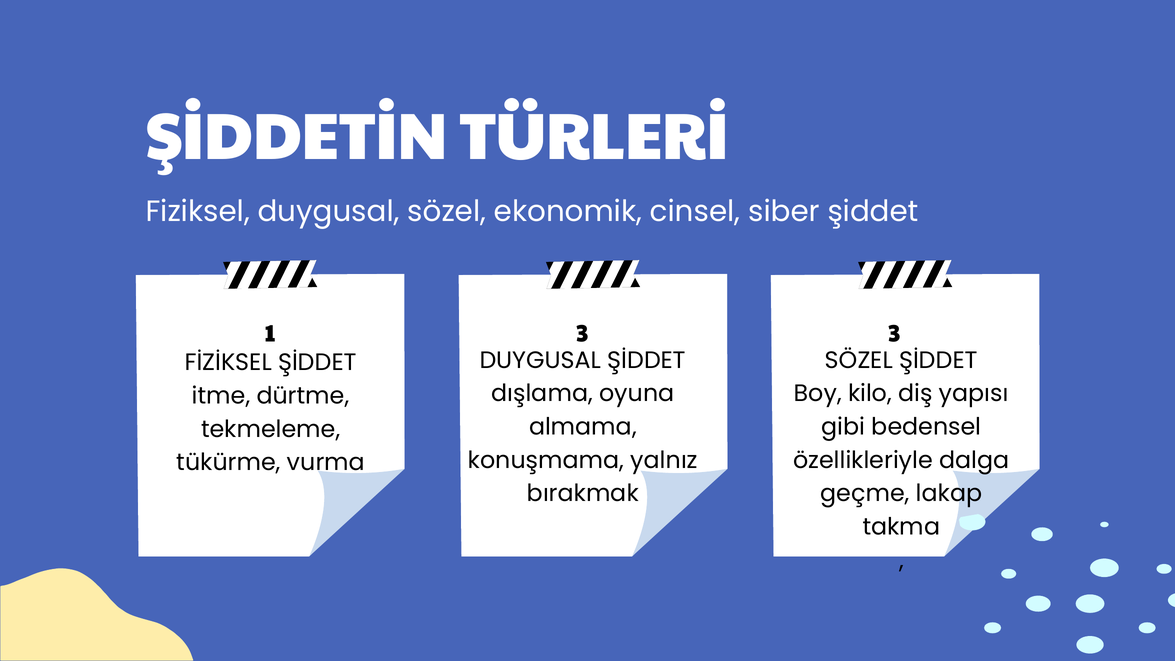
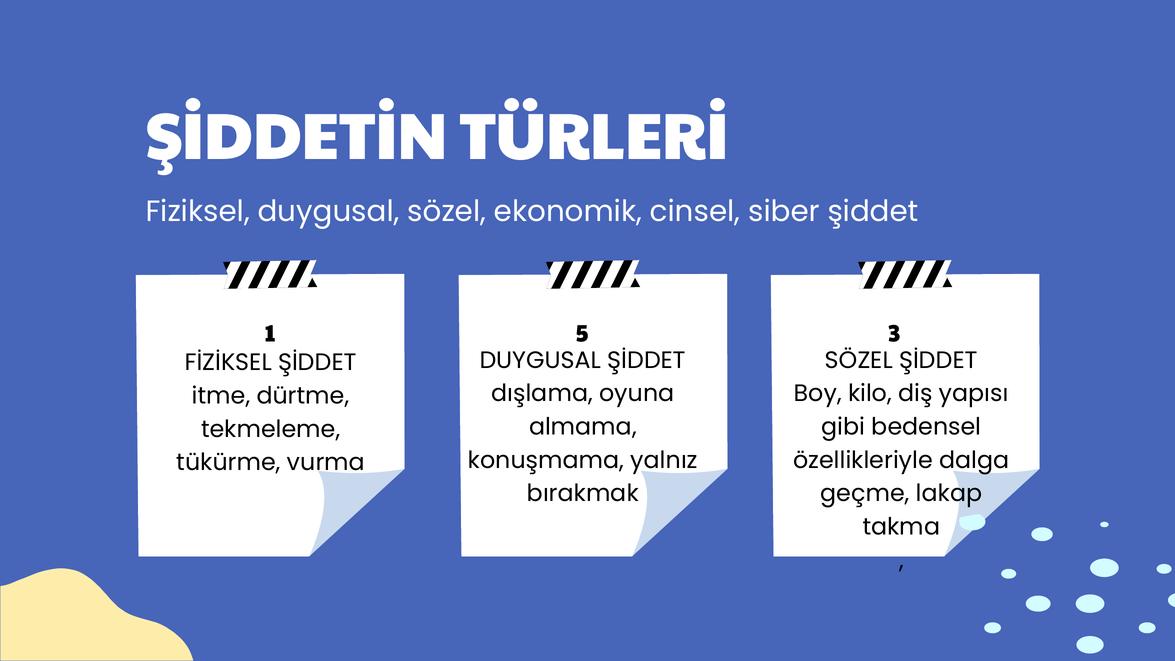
1 3: 3 -> 5 (582, 334)
